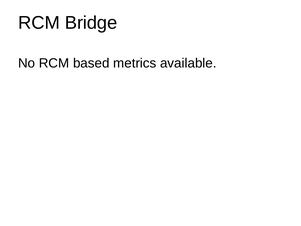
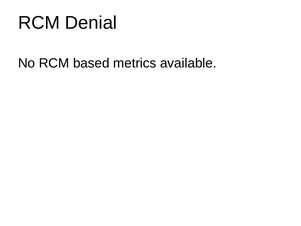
Bridge: Bridge -> Denial (91, 23)
